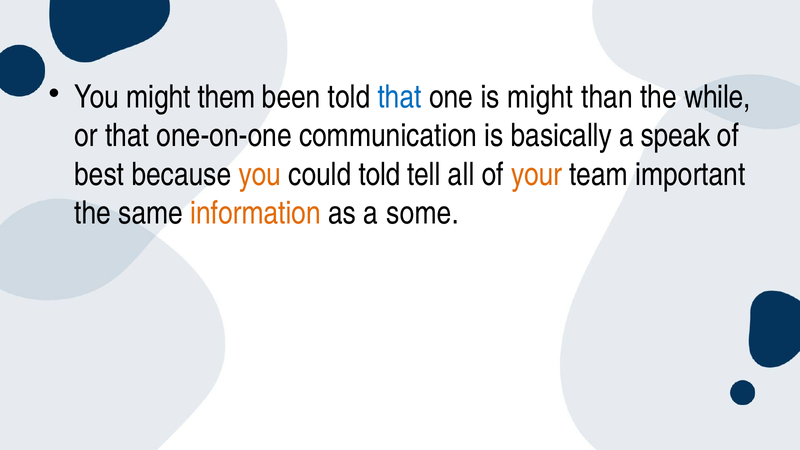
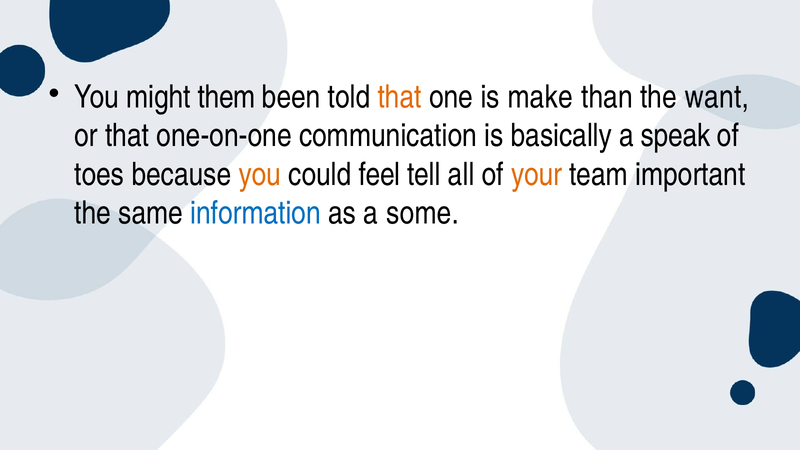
that colour: blue -> orange (400, 97)
is might: might -> make (540, 97)
while: while -> want (717, 97)
best: best -> toes (99, 174)
could told: told -> feel (380, 174)
information colour: orange -> blue (256, 213)
